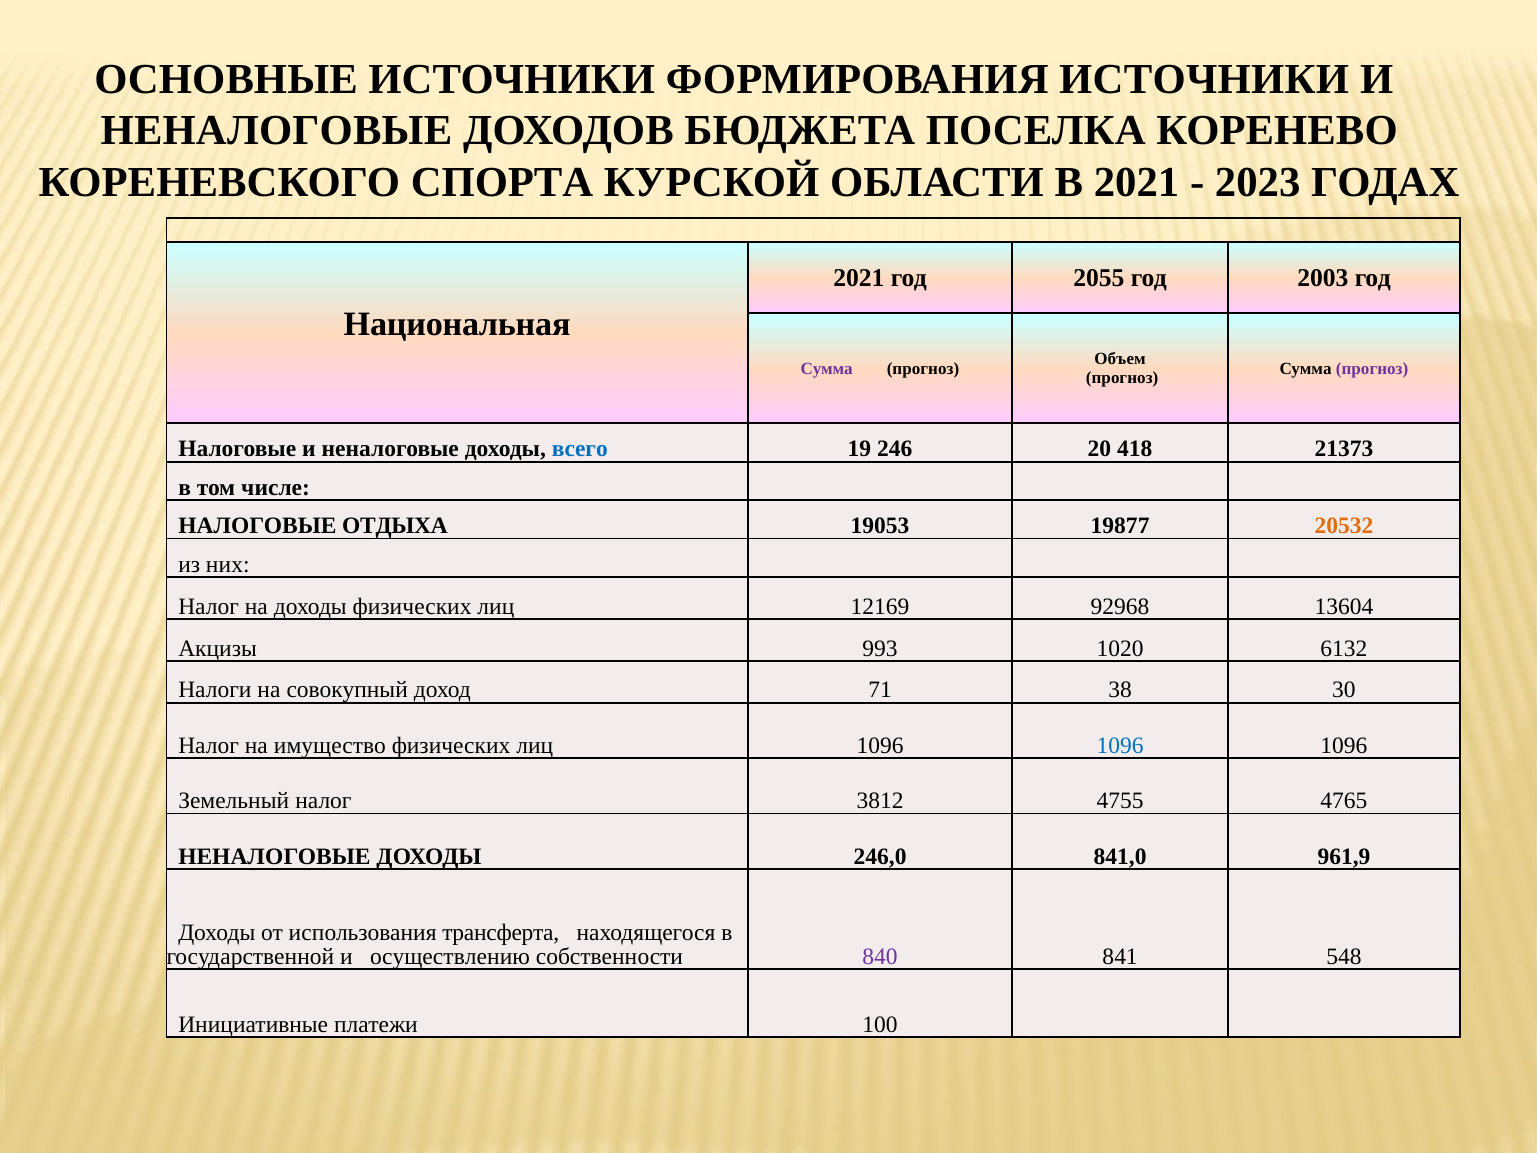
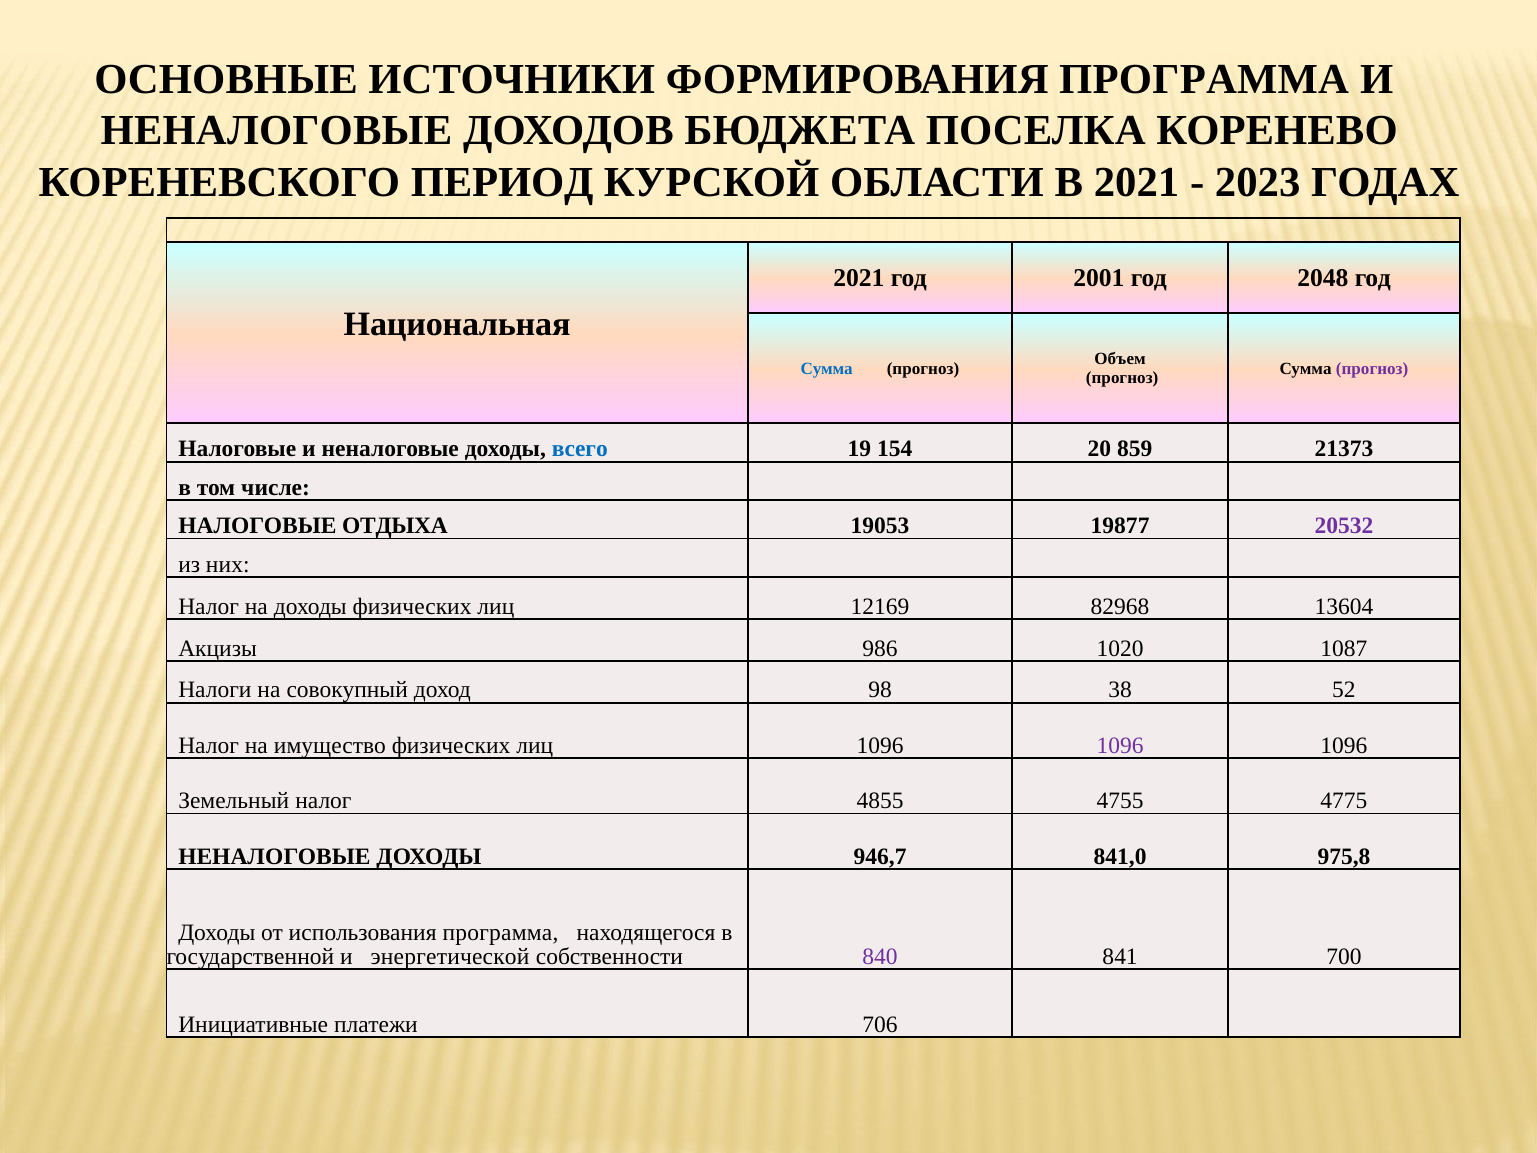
ФОРМИРОВАНИЯ ИСТОЧНИКИ: ИСТОЧНИКИ -> ПРОГРАММА (1204, 80)
СПОРТА: СПОРТА -> ПЕРИОД (502, 182)
2055: 2055 -> 2001 (1099, 278)
2003: 2003 -> 2048 (1323, 278)
Сумма colour: purple -> blue (827, 368)
246: 246 -> 154 (895, 449)
418: 418 -> 859 (1135, 449)
20532 colour: orange -> purple (1344, 526)
92968: 92968 -> 82968 (1120, 606)
993: 993 -> 986 (880, 648)
6132: 6132 -> 1087 (1344, 648)
71: 71 -> 98 (880, 690)
30: 30 -> 52 (1344, 690)
1096 colour: blue -> purple (1120, 745)
3812: 3812 -> 4855 (880, 801)
4765: 4765 -> 4775 (1344, 801)
246,0: 246,0 -> 946,7 (880, 856)
961,9: 961,9 -> 975,8 (1344, 856)
использования трансферта: трансферта -> программа (501, 933)
осуществлению: осуществлению -> энергетической (450, 957)
548: 548 -> 700 (1344, 957)
100: 100 -> 706 (880, 1024)
